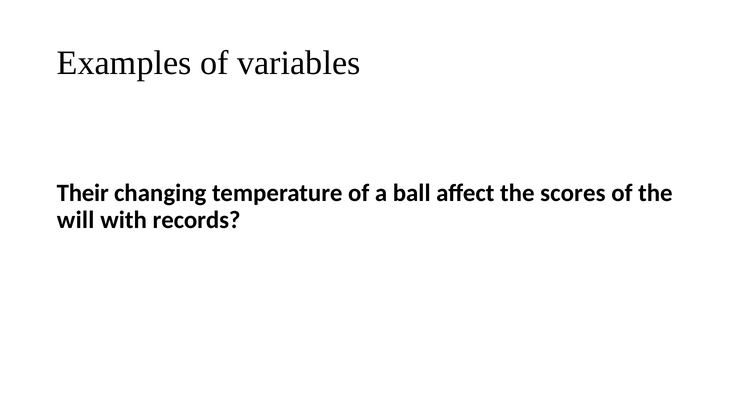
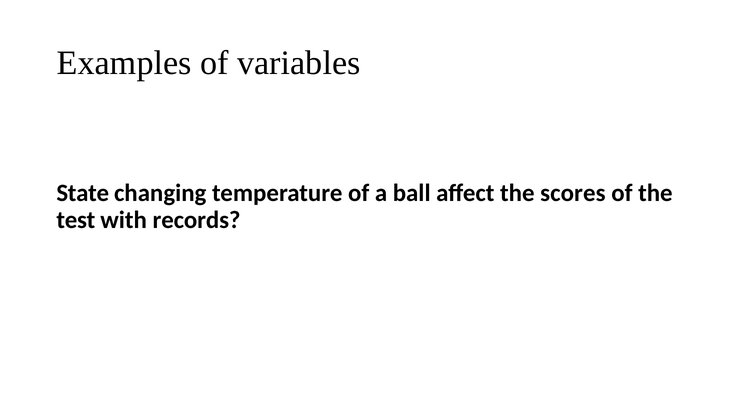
Their: Their -> State (83, 193)
will: will -> test (76, 220)
